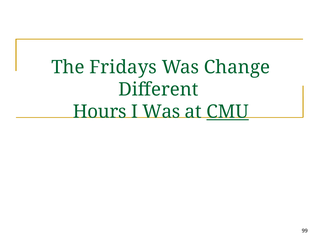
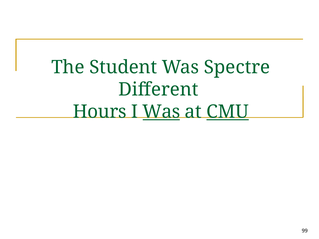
Fridays: Fridays -> Student (123, 67)
Change: Change -> Spectre (237, 67)
Was underline: none -> present (161, 112)
